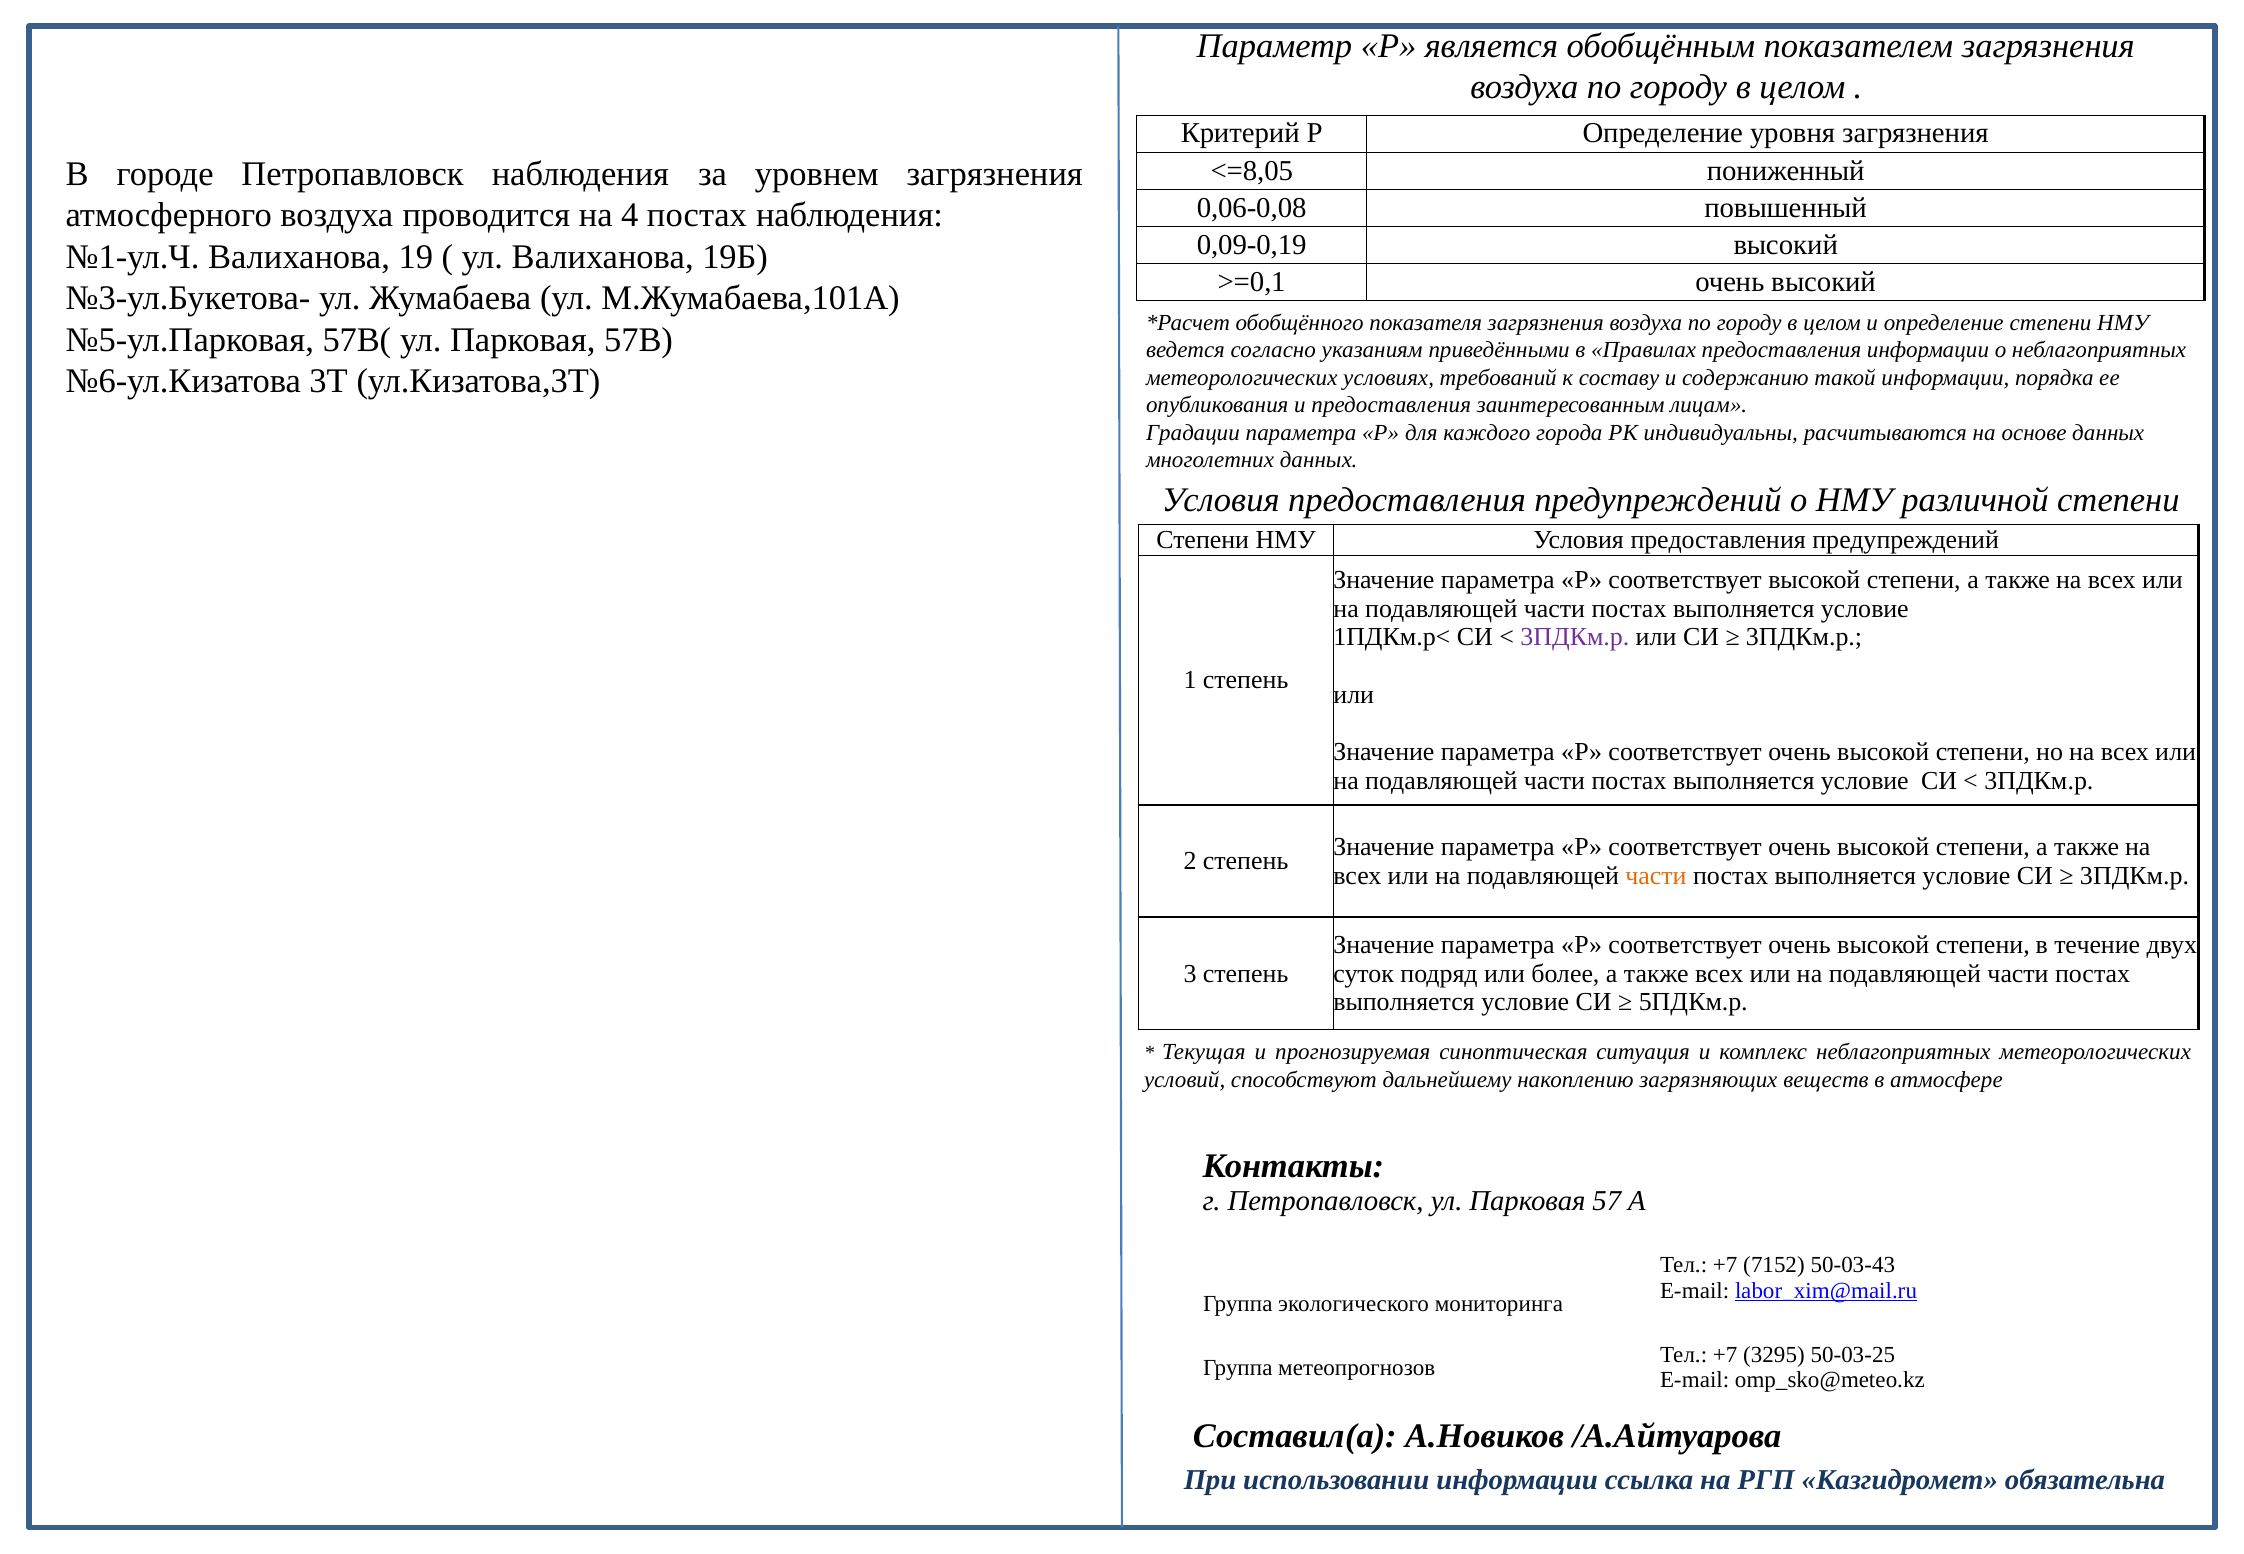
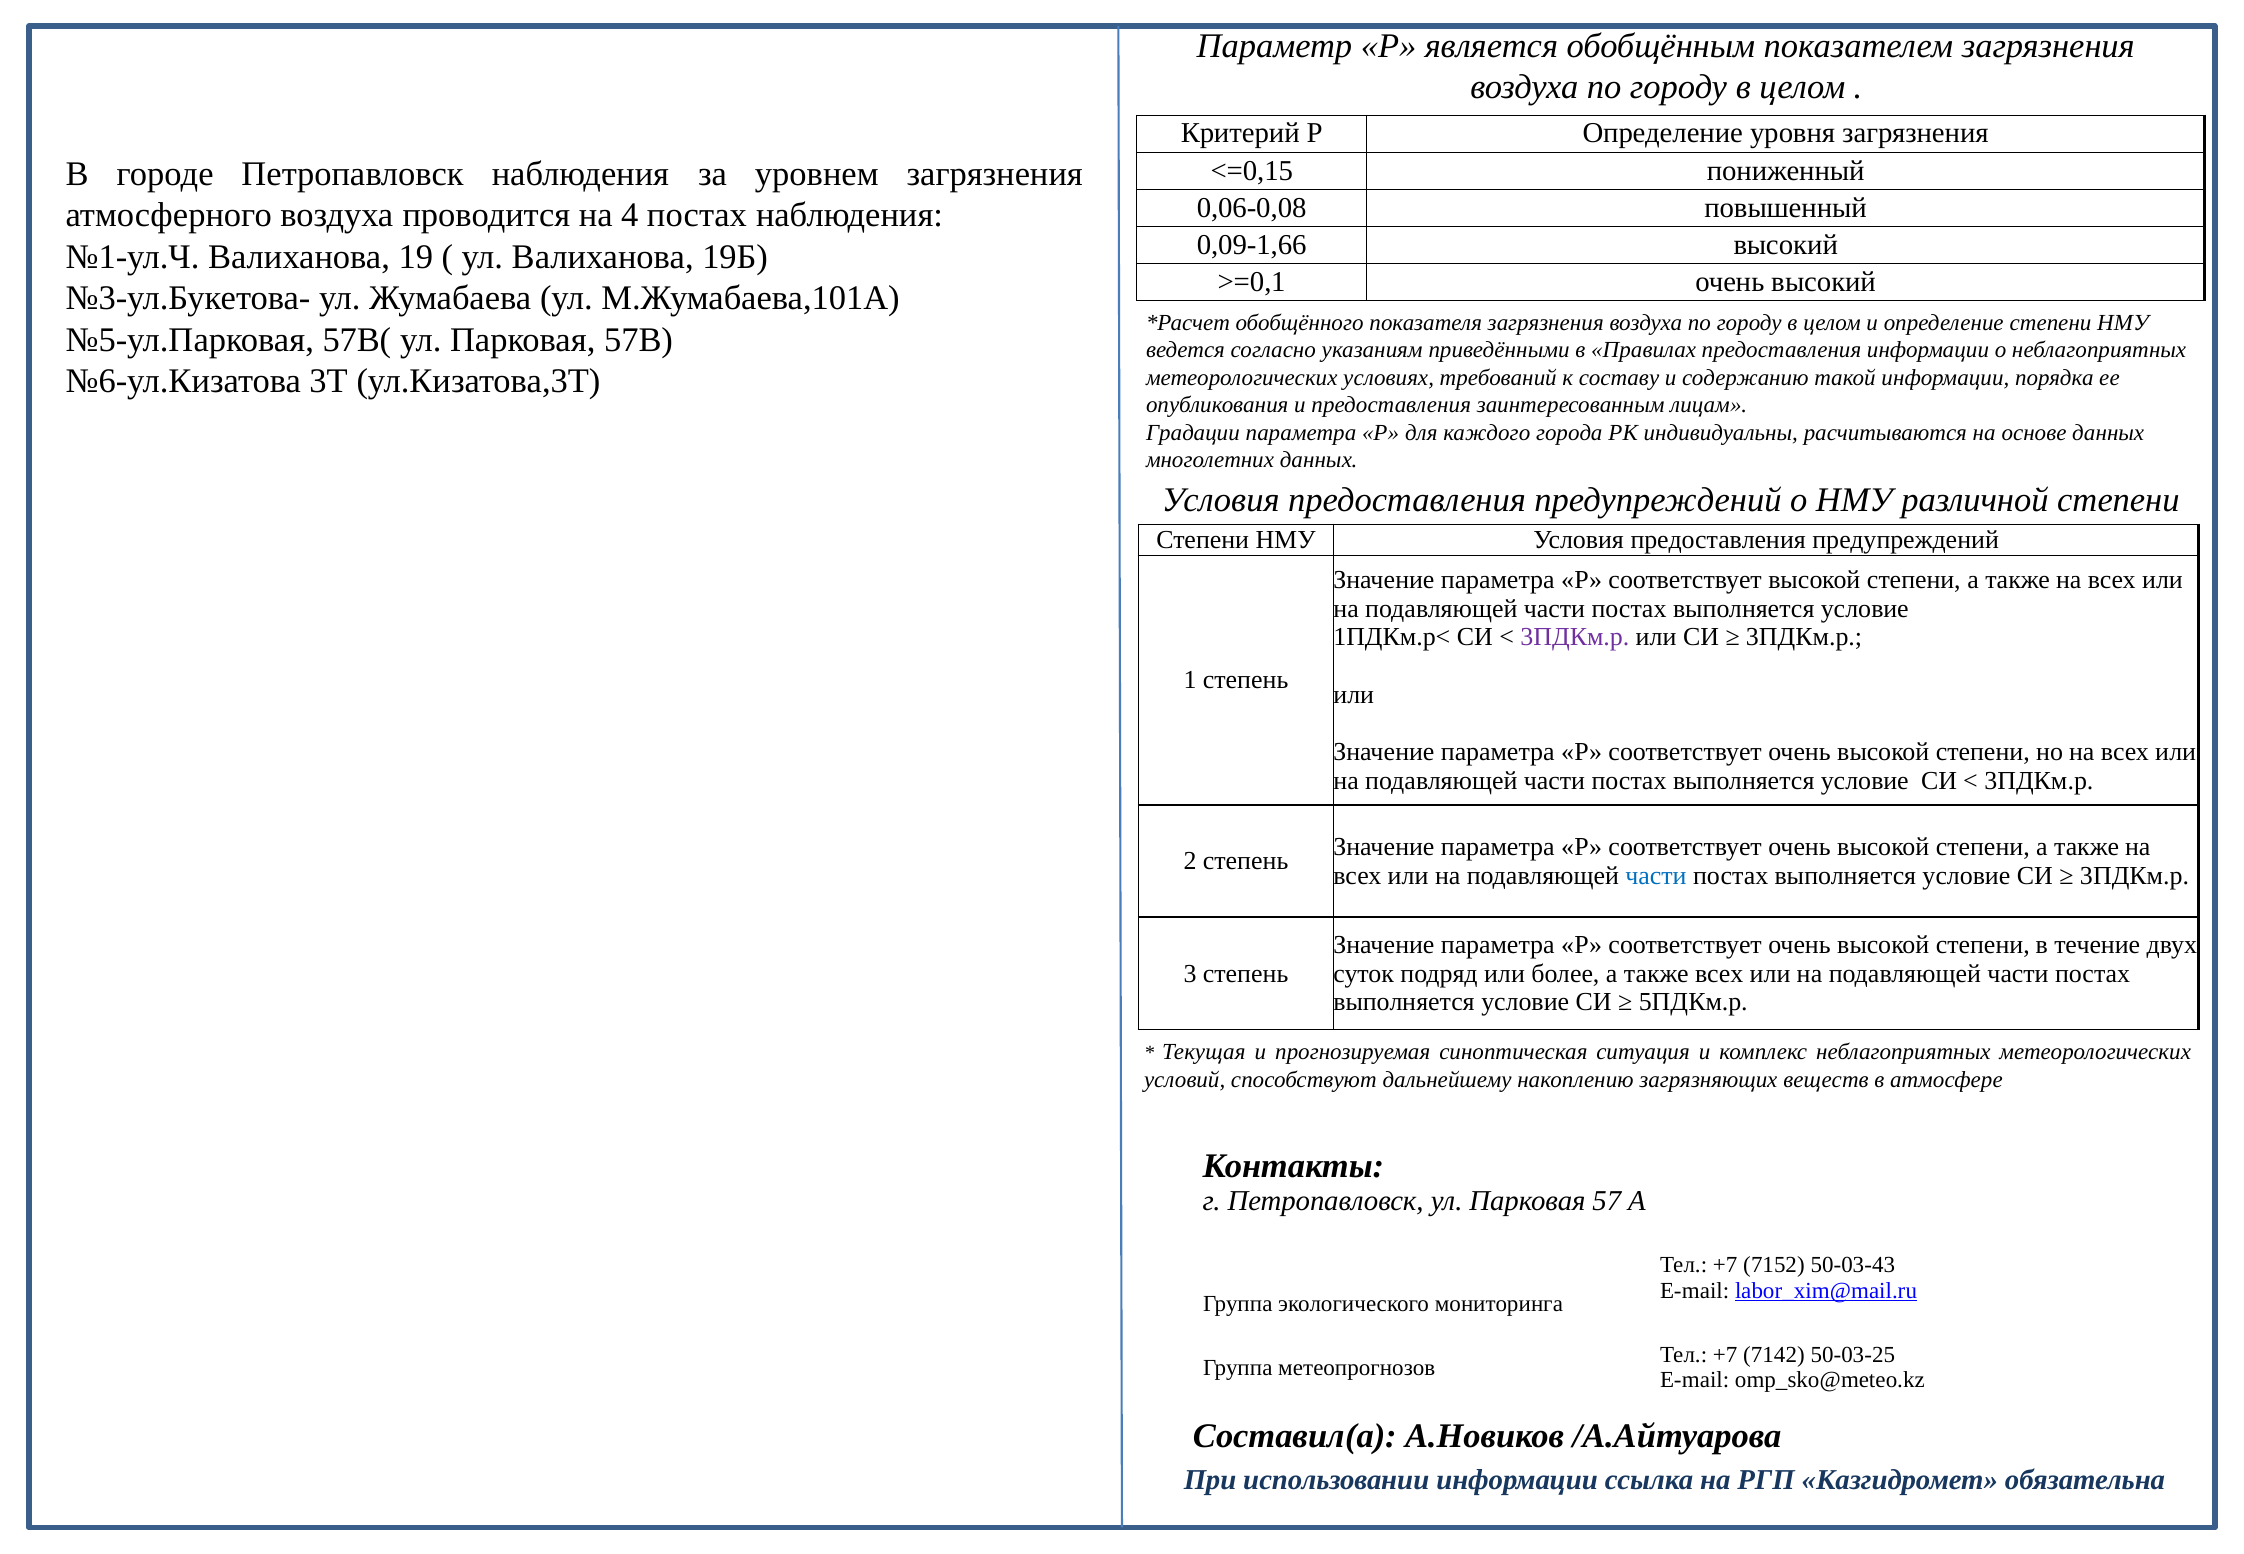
<=8,05: <=8,05 -> <=0,15 (1252, 170)
0,09-0,19: 0,09-0,19 -> 0,09-1,66 (1252, 245)
части colour: orange -> blue (1656, 875)
3295: 3295 -> 7142 (1774, 1354)
